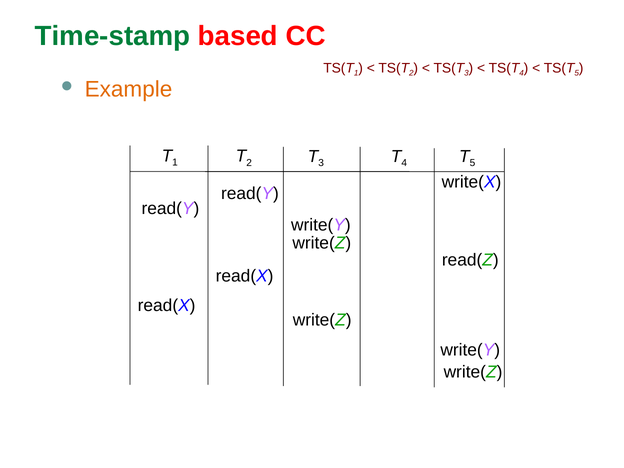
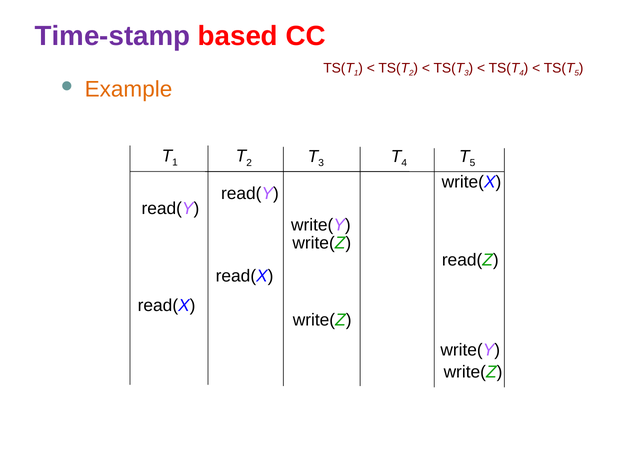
Time-stamp colour: green -> purple (113, 36)
